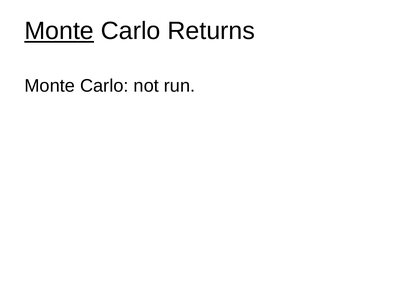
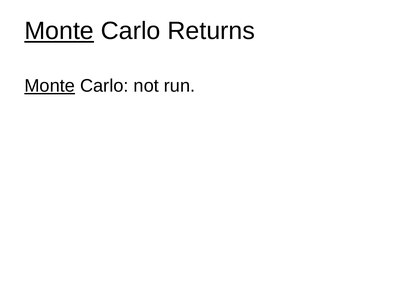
Monte underline: none -> present (50, 86)
